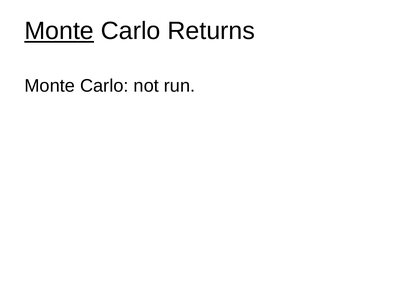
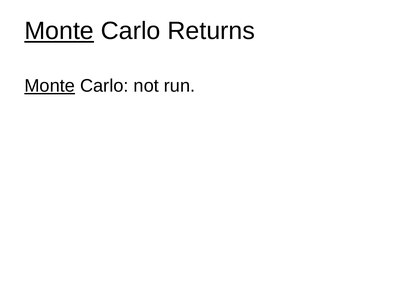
Monte underline: none -> present (50, 86)
